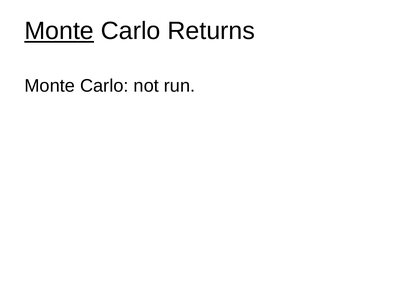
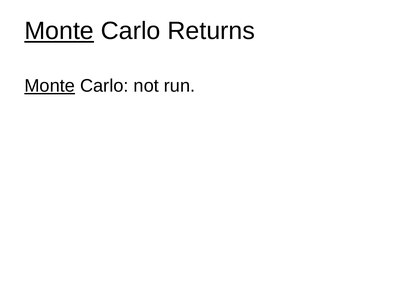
Monte underline: none -> present (50, 86)
